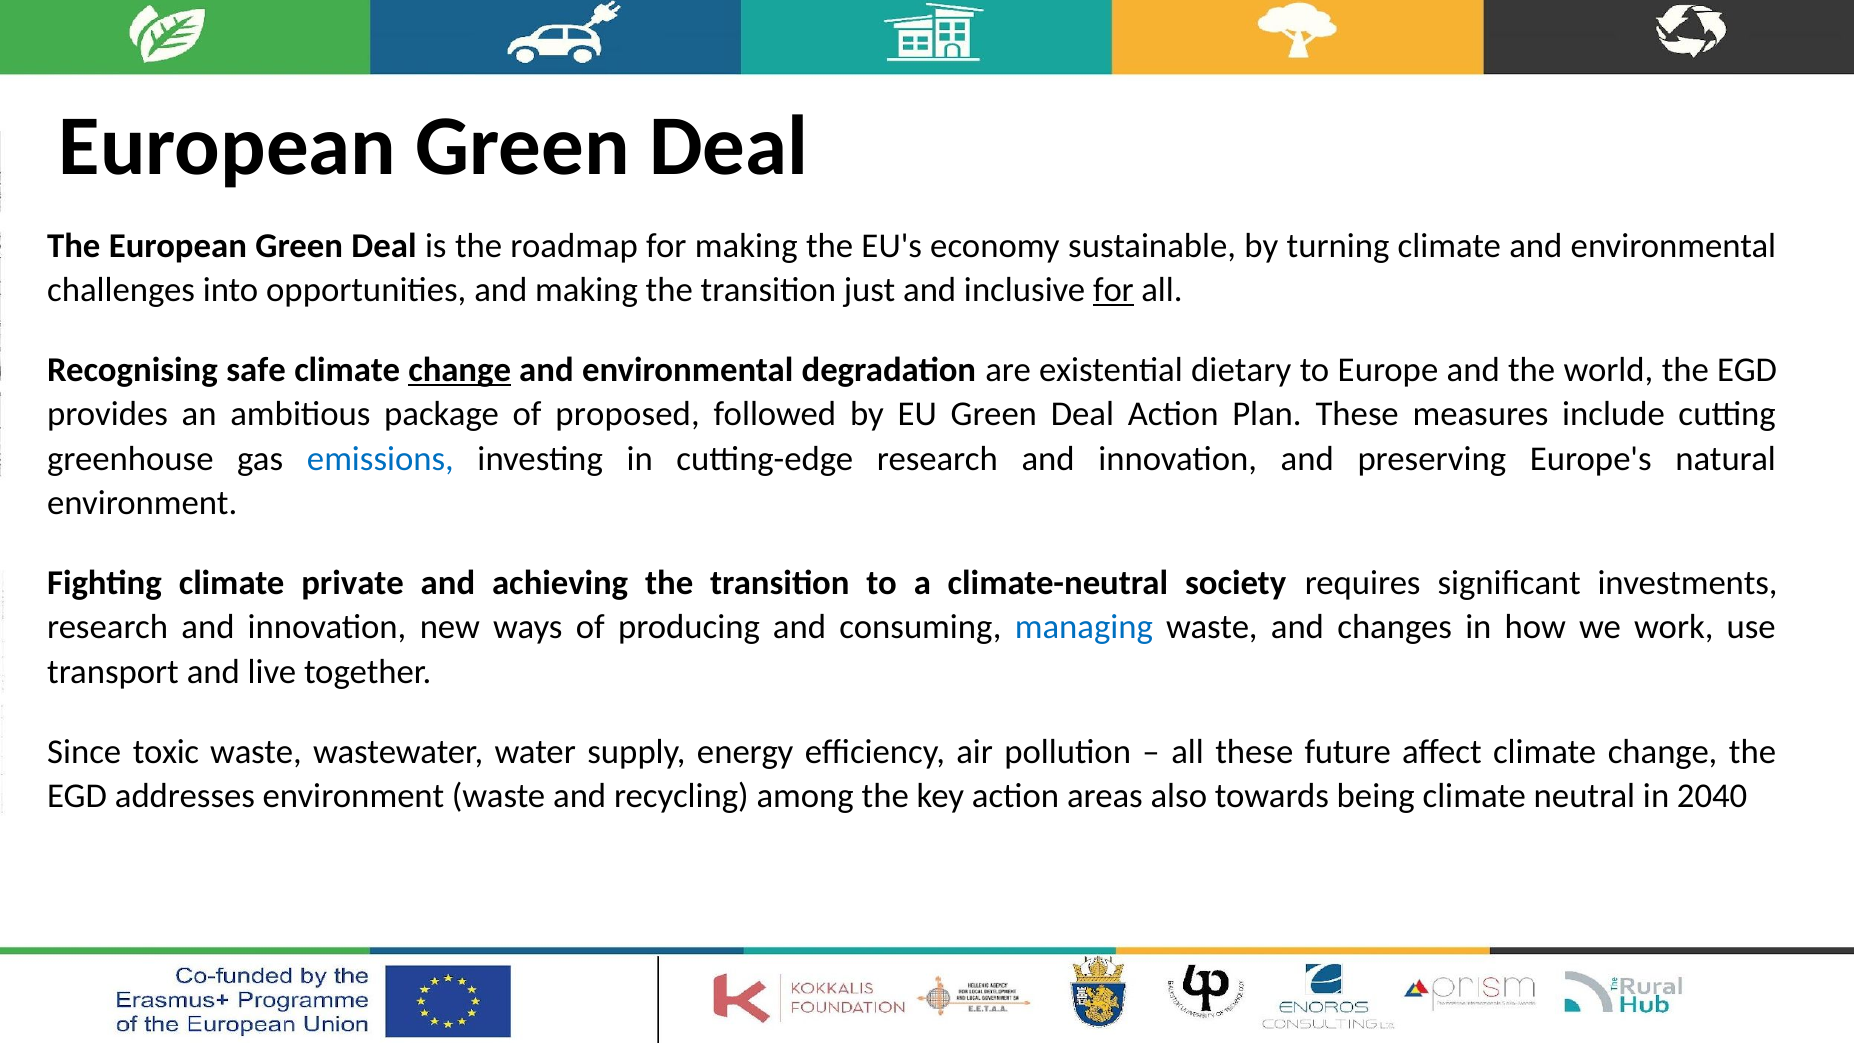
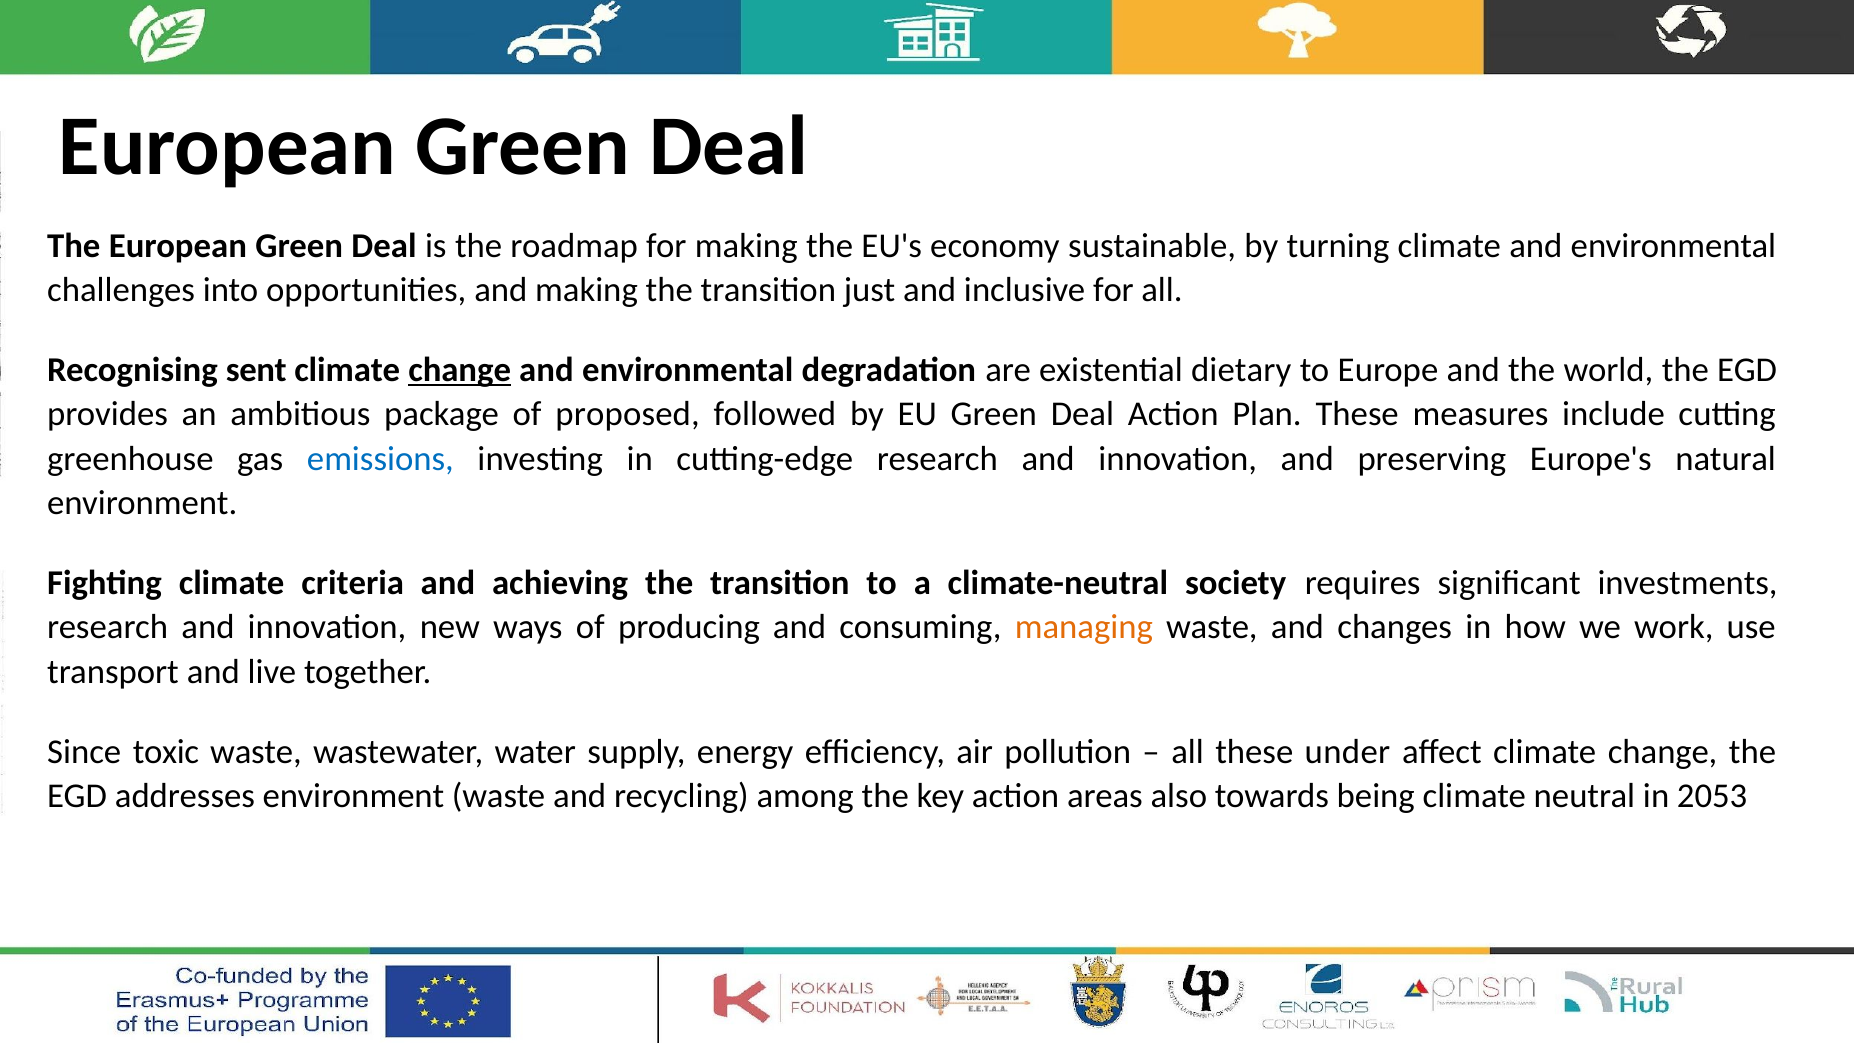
for underline: present -> none (1113, 290)
safe: safe -> sent (256, 370)
private: private -> criteria (353, 583)
managing colour: blue -> orange (1084, 627)
future: future -> under (1347, 751)
2040: 2040 -> 2053 (1712, 796)
